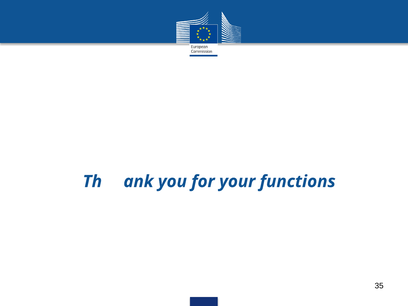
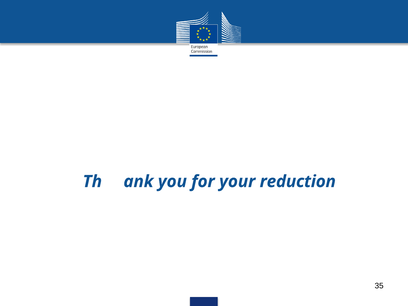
functions: functions -> reduction (298, 181)
